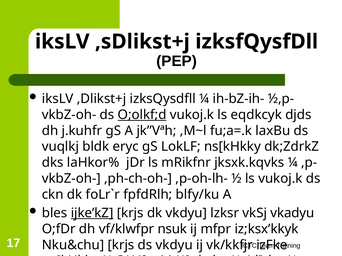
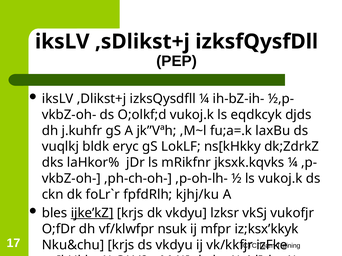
O;olkf;d underline: present -> none (142, 115)
blfy/ku: blfy/ku -> kjhj/ku (198, 195)
vkadyu: vkadyu -> vukofjr (292, 213)
